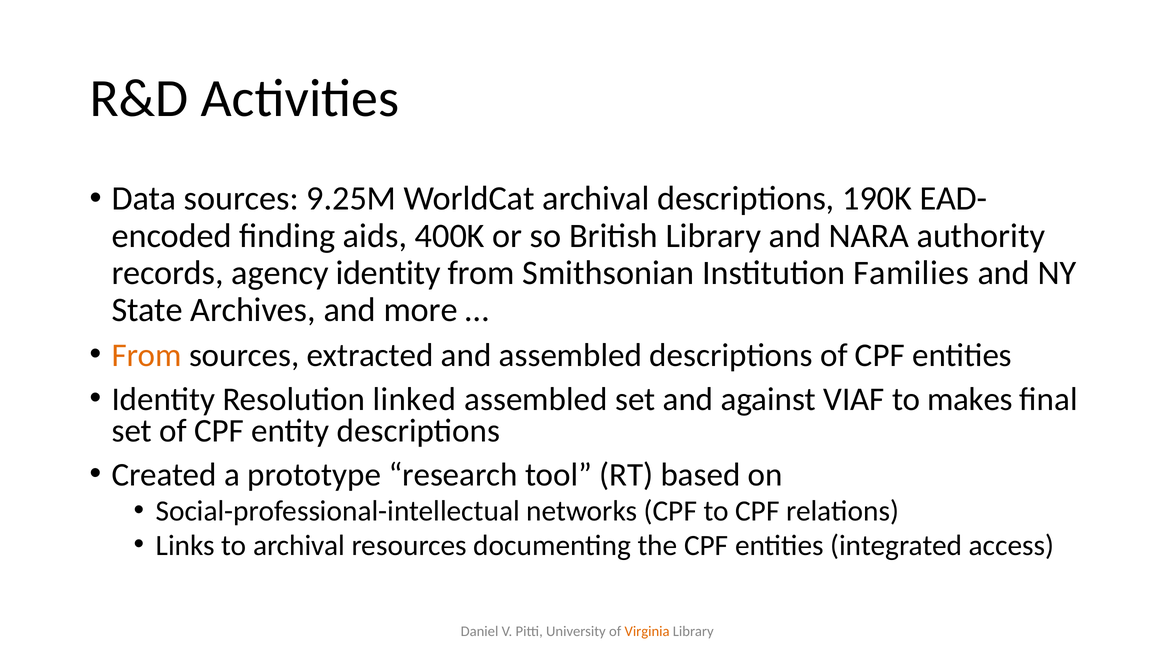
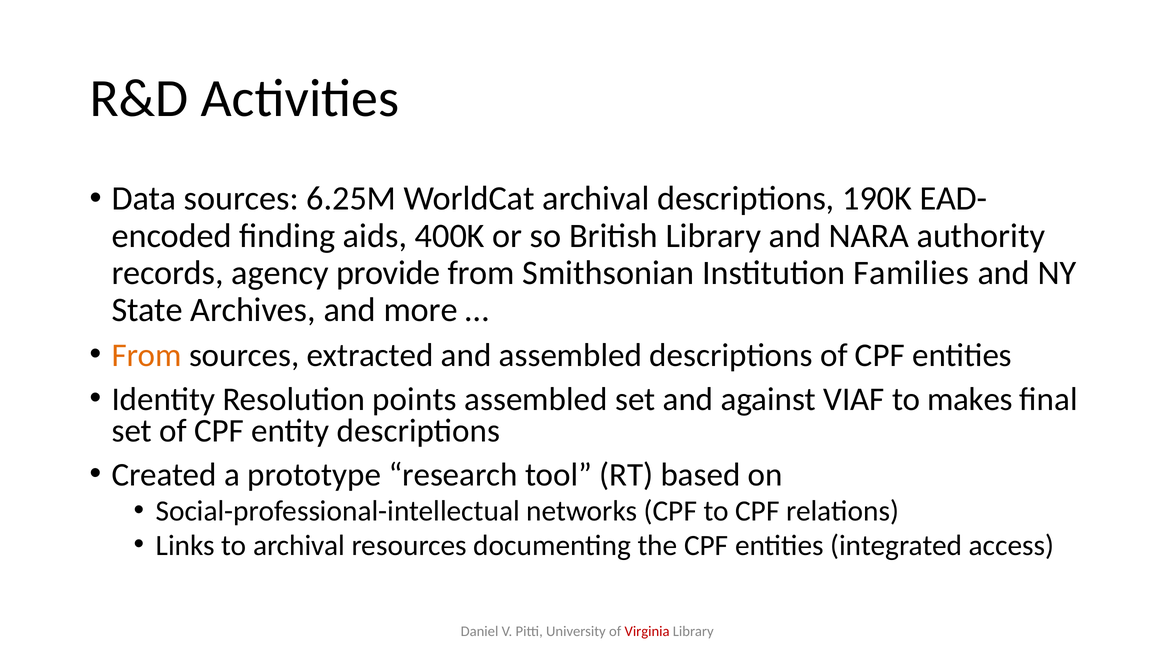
9.25M: 9.25M -> 6.25M (351, 199)
agency identity: identity -> provide (388, 273)
linked: linked -> points (415, 399)
Virginia colour: orange -> red (647, 631)
